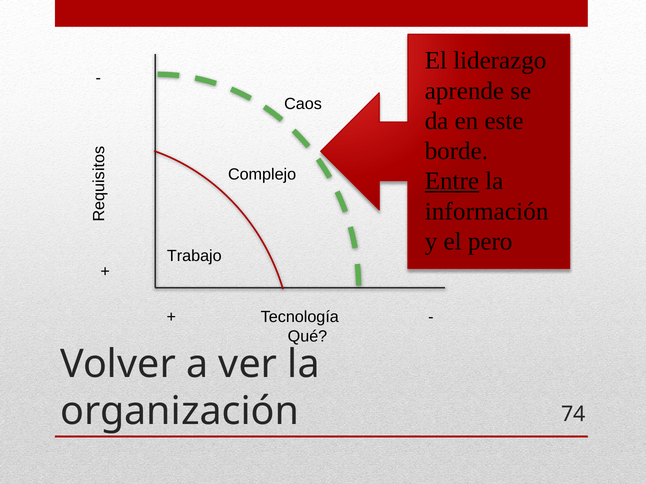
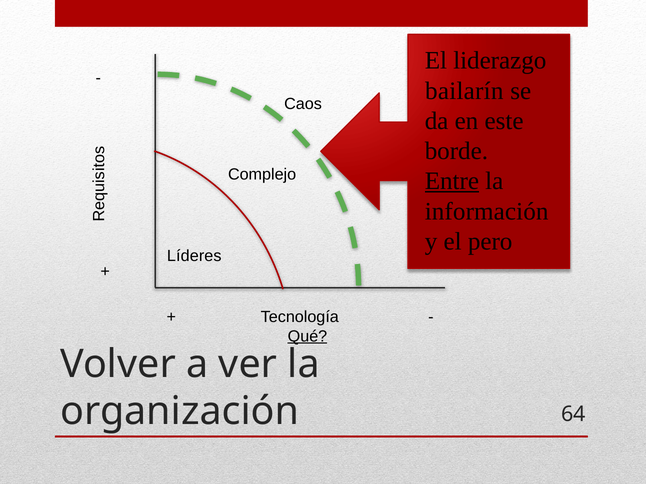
aprende: aprende -> bailarín (464, 91)
Trabajo: Trabajo -> Líderes (194, 256)
Qué underline: none -> present (307, 337)
74: 74 -> 64 (573, 414)
